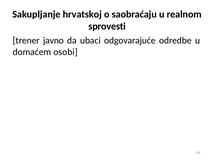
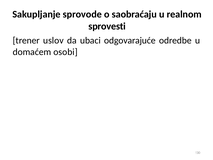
hrvatskoj: hrvatskoj -> sprovode (82, 14)
javno: javno -> uslov (53, 40)
